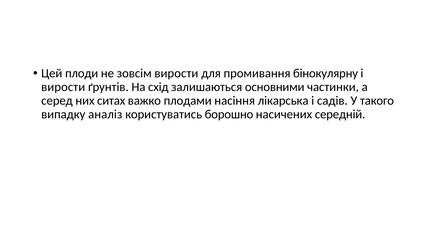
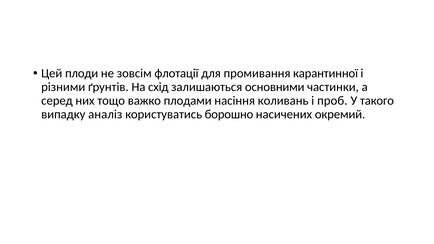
зовсім вирости: вирости -> флотації (177, 73)
бінокулярну: бінокулярну -> карантинної (326, 73)
вирости: вирости -> різними (63, 87)
ситах: ситах -> тощо (111, 101)
лікарська: лікарська -> коливань (283, 101)
садів: садів -> проб (332, 101)
середній: середній -> окремий (340, 114)
